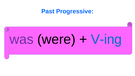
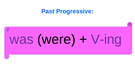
V-ing colour: blue -> purple (106, 39)
